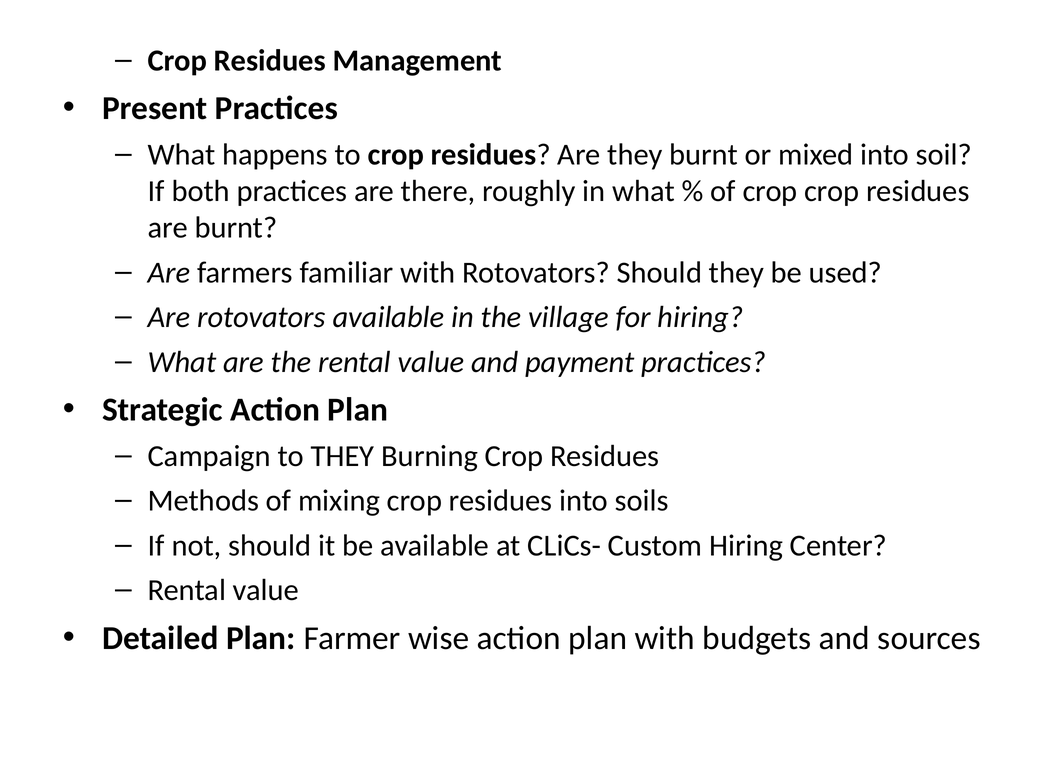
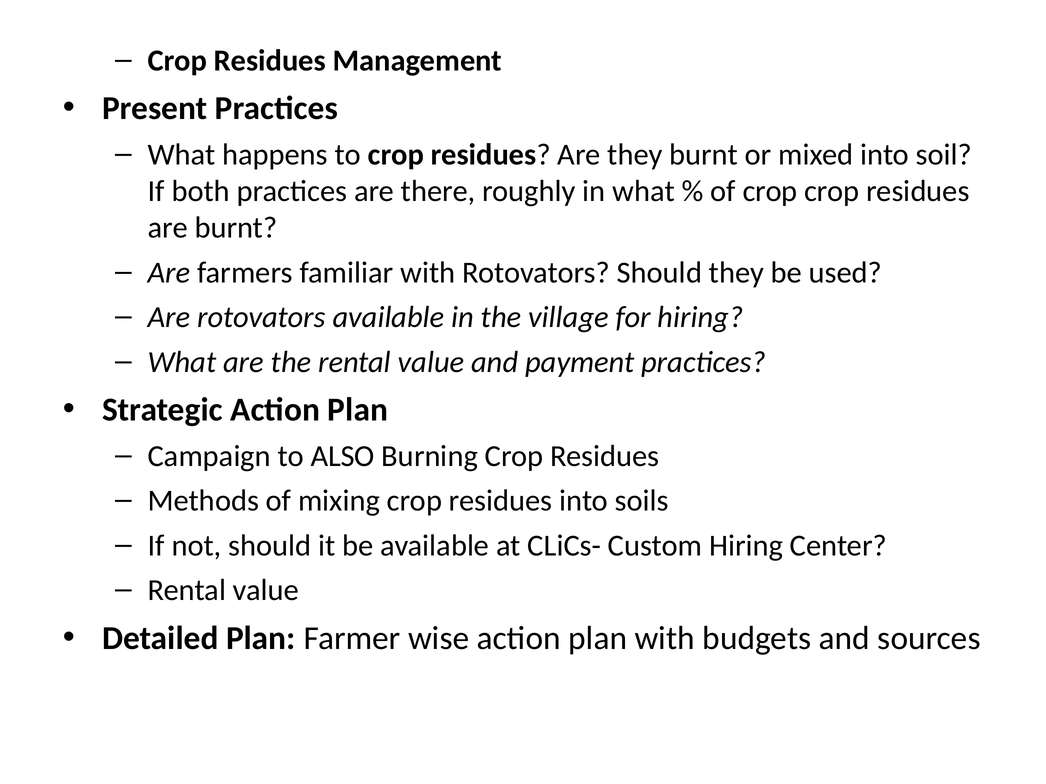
to THEY: THEY -> ALSO (343, 456)
